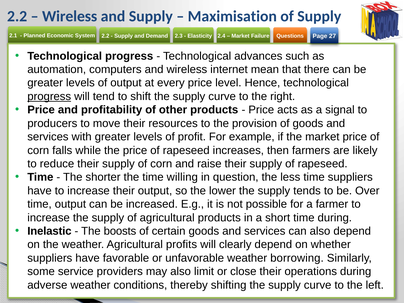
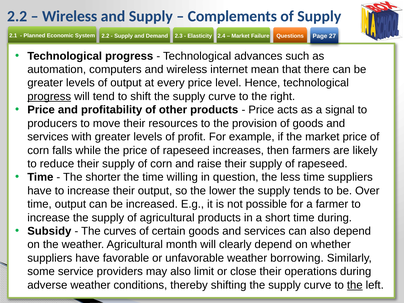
Maximisation: Maximisation -> Complements (232, 16)
Inelastic: Inelastic -> Subsidy (49, 231)
boosts: boosts -> curves (120, 231)
profits: profits -> month (182, 245)
the underline: none -> present (355, 285)
